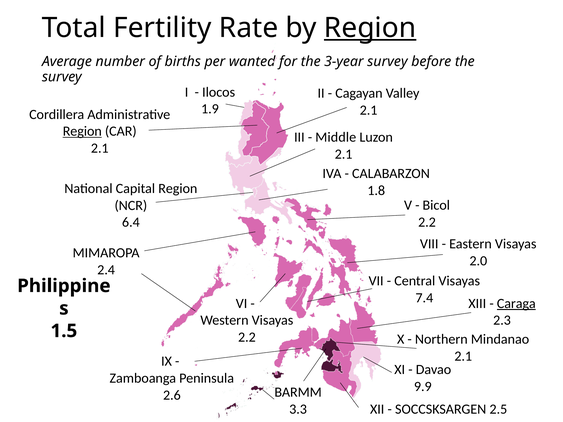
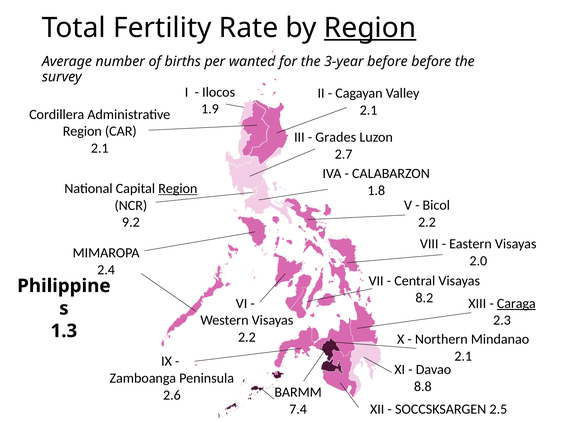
3-year survey: survey -> before (387, 62)
Region underline: present -> none (82, 131)
Middle: Middle -> Grades (336, 137)
2.1: 2.1 -> 2.7 (344, 154)
Region underline: none -> present (178, 189)
6.4: 6.4 -> 9.2 (131, 222)
7.4: 7.4 -> 8.2 (424, 298)
1.5: 1.5 -> 1.3 (64, 331)
9.9: 9.9 -> 8.8 (423, 387)
3.3: 3.3 -> 7.4 (298, 409)
